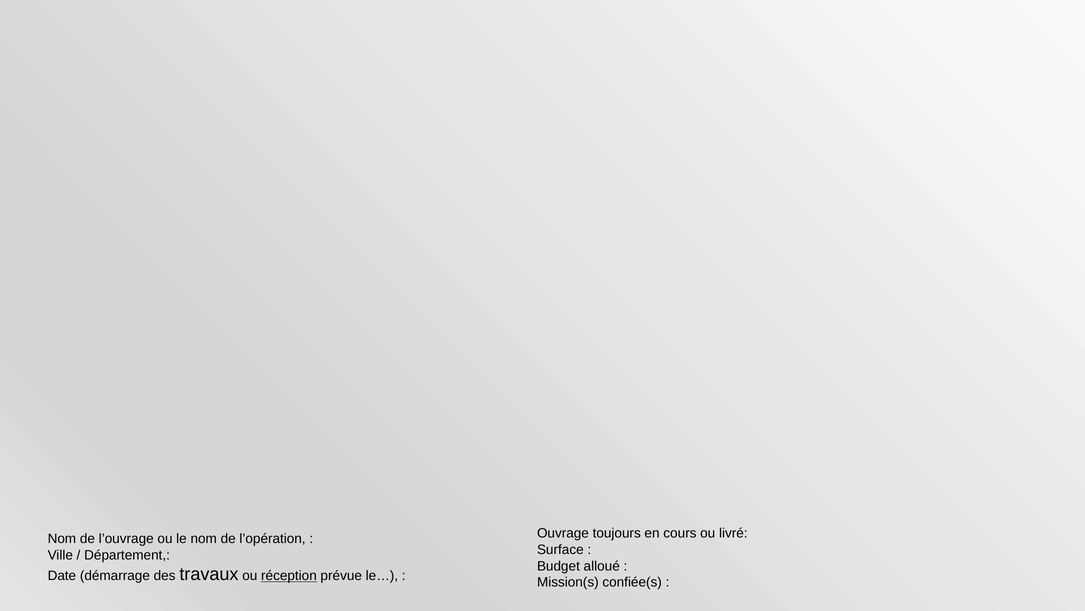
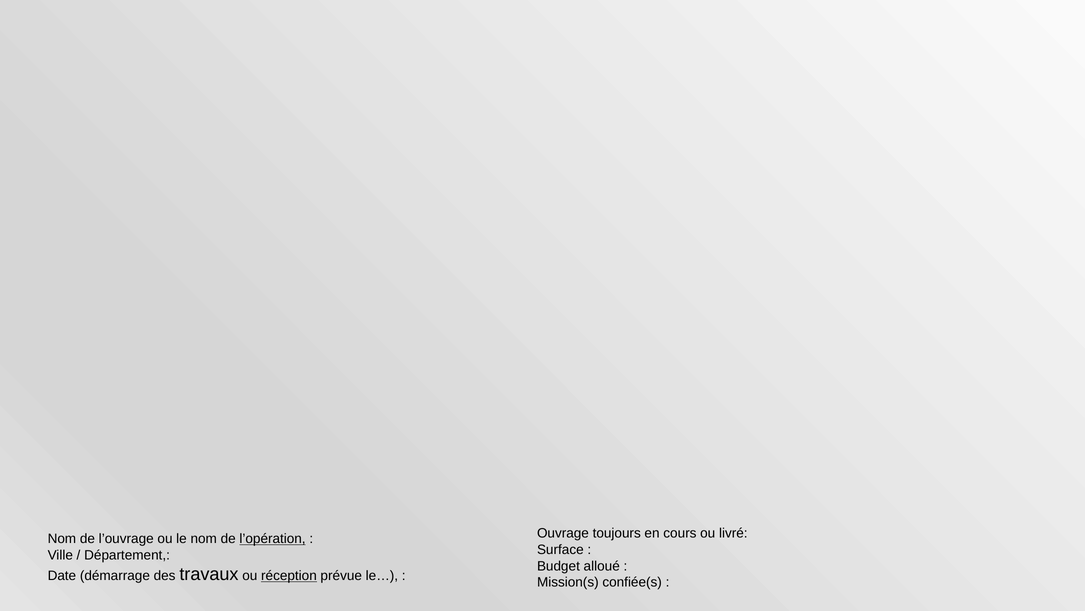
l’opération underline: none -> present (273, 538)
